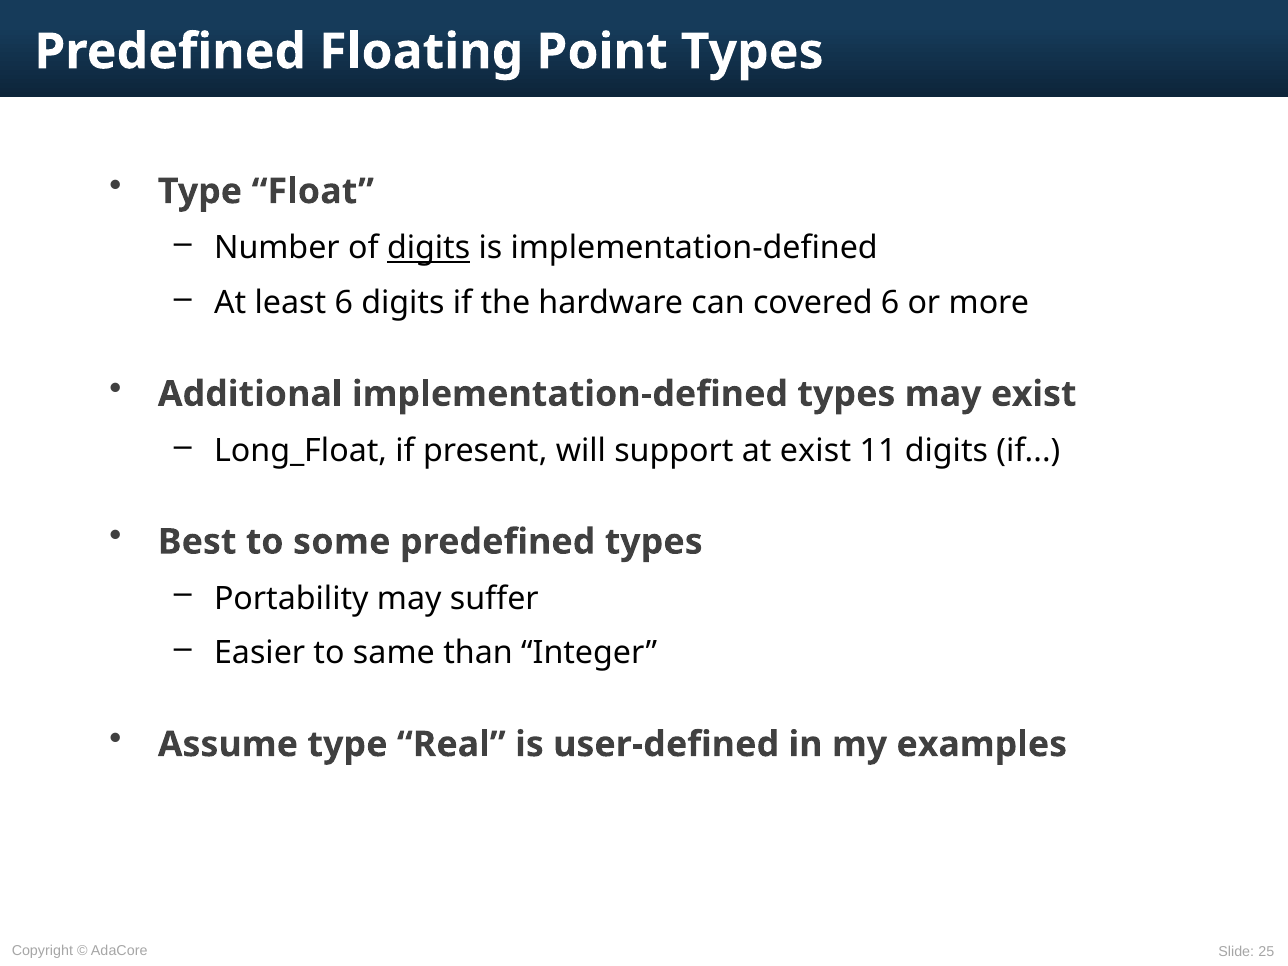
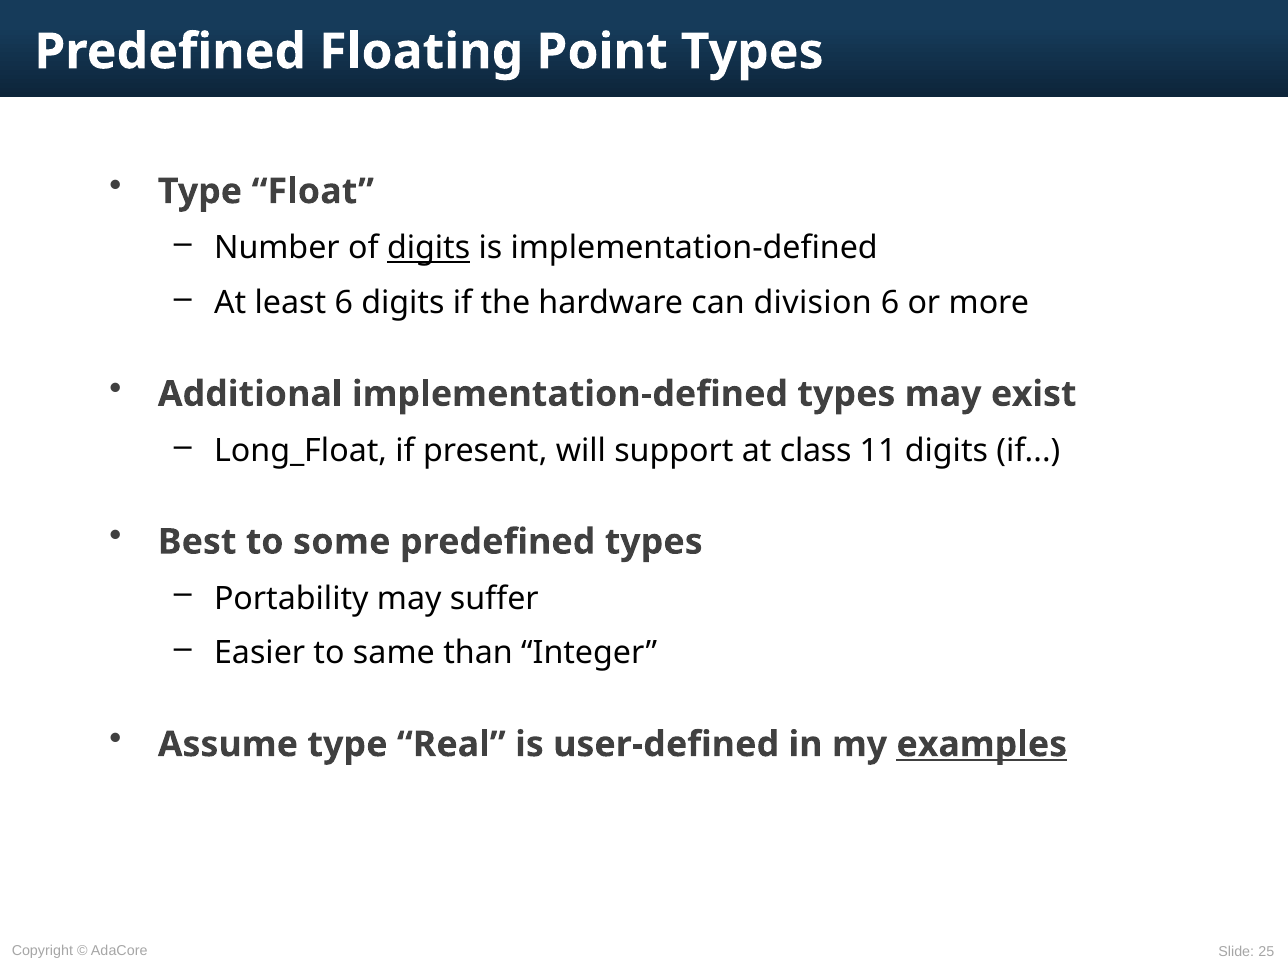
covered: covered -> division (813, 303)
at exist: exist -> class (816, 451)
examples underline: none -> present (982, 744)
